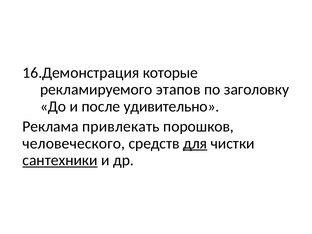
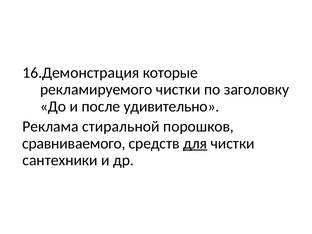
рекламируемого этапов: этапов -> чистки (178, 90)
привлекать: привлекать -> стиральной (121, 127)
человеческого: человеческого -> сравниваемого (74, 143)
сантехники underline: present -> none (60, 160)
